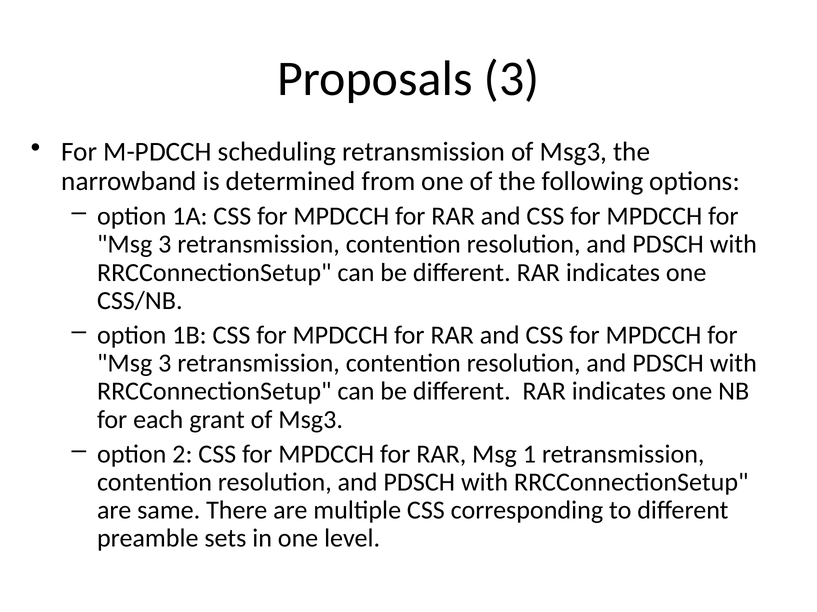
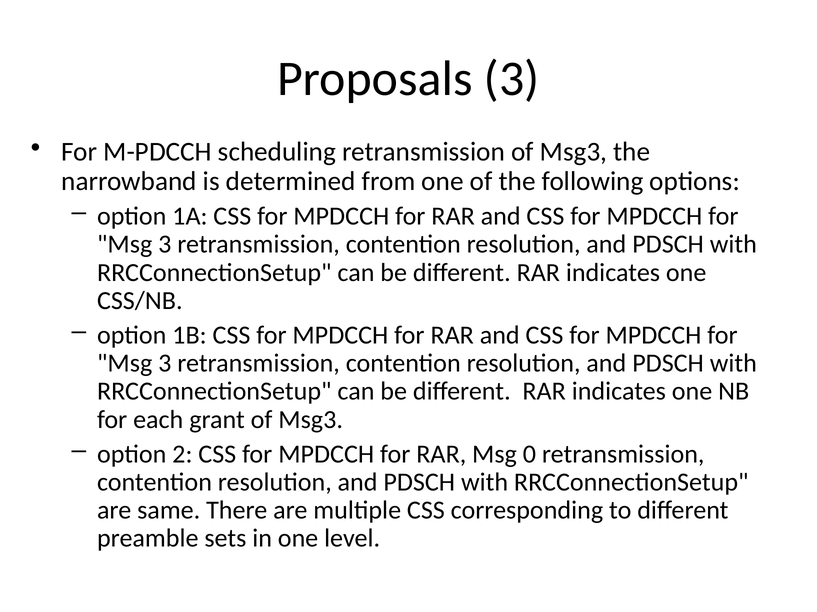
1: 1 -> 0 (529, 455)
